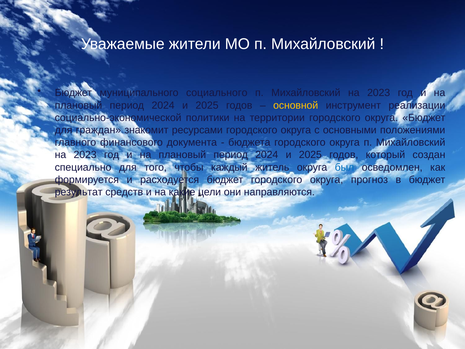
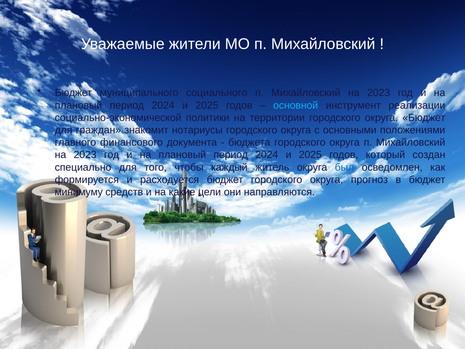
основной colour: yellow -> light blue (296, 105)
ресурсами: ресурсами -> нотариусы (197, 130)
результат: результат -> минимуму (79, 192)
